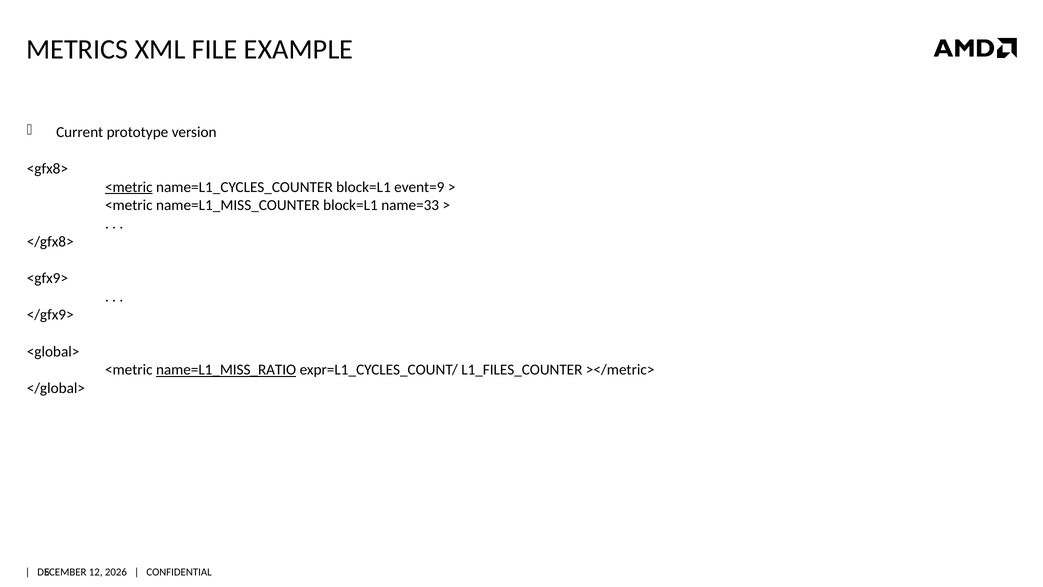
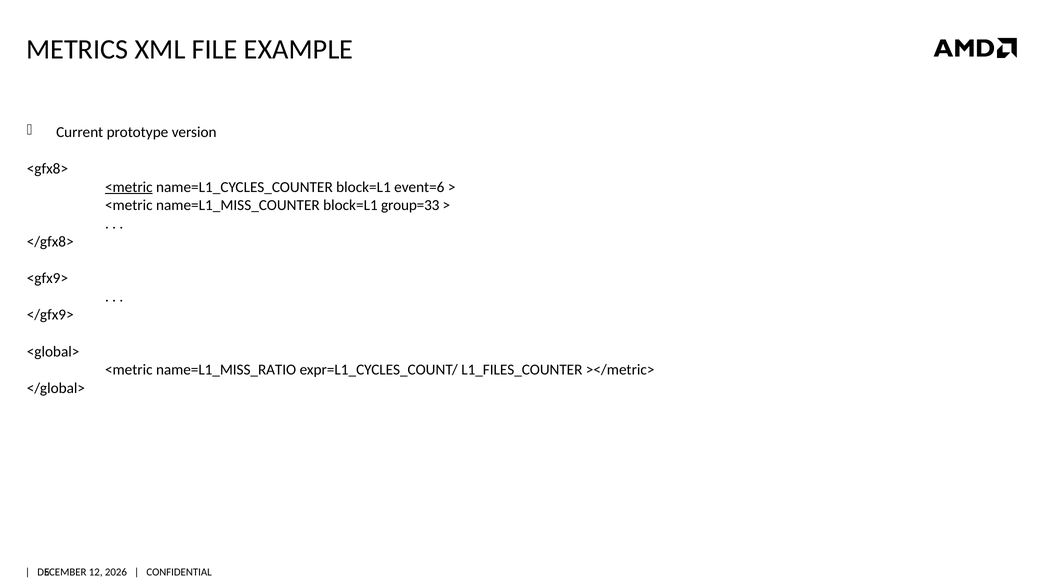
event=9: event=9 -> event=6 (419, 187)
name=33: name=33 -> group=33 (410, 205)
name=L1_MISS_RATIO underline: present -> none (226, 370)
